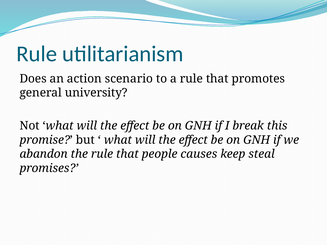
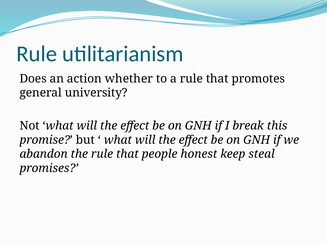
scenario: scenario -> whether (129, 79)
causes: causes -> honest (199, 154)
